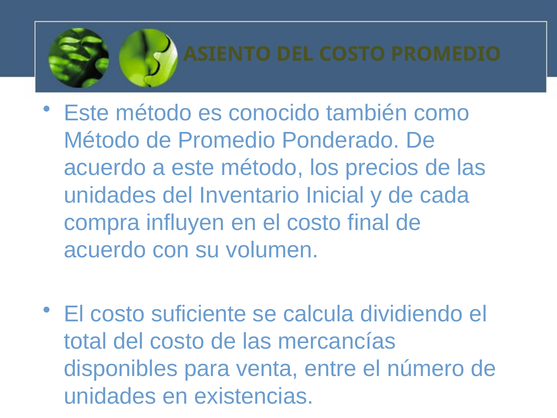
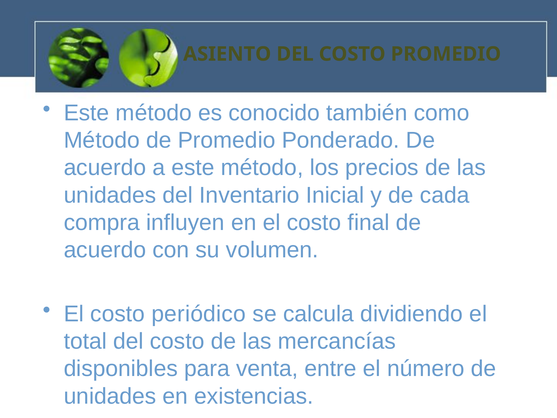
suficiente: suficiente -> periódico (199, 314)
